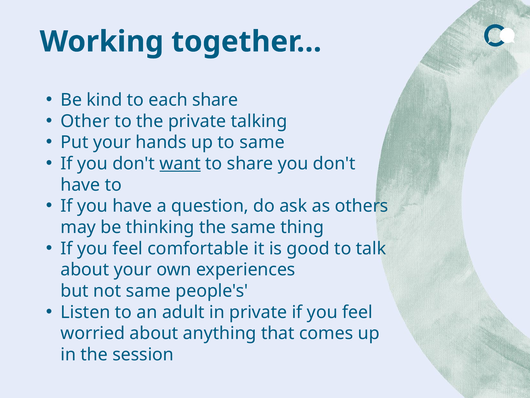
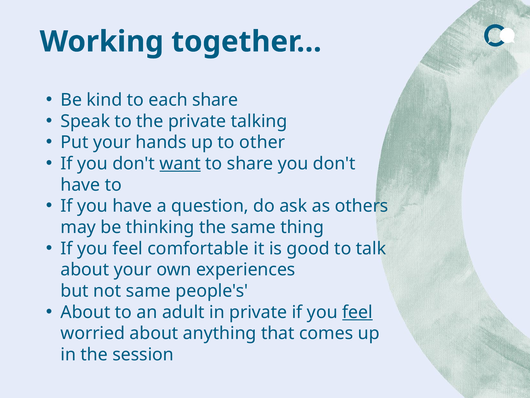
Other: Other -> Speak (85, 121)
to same: same -> other (262, 142)
Listen: Listen -> About (85, 312)
feel underline: none -> present (357, 312)
